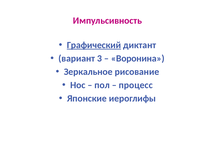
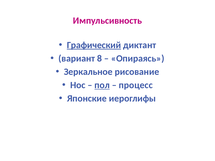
3: 3 -> 8 (100, 58)
Воронина: Воронина -> Опираясь (138, 58)
пол underline: none -> present (102, 85)
